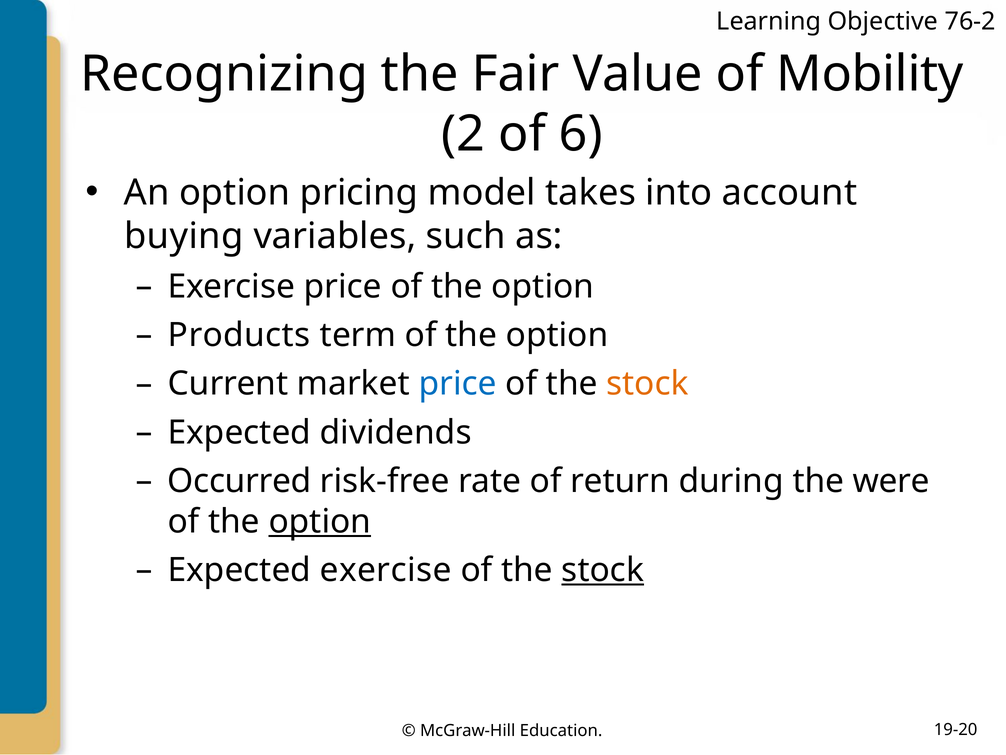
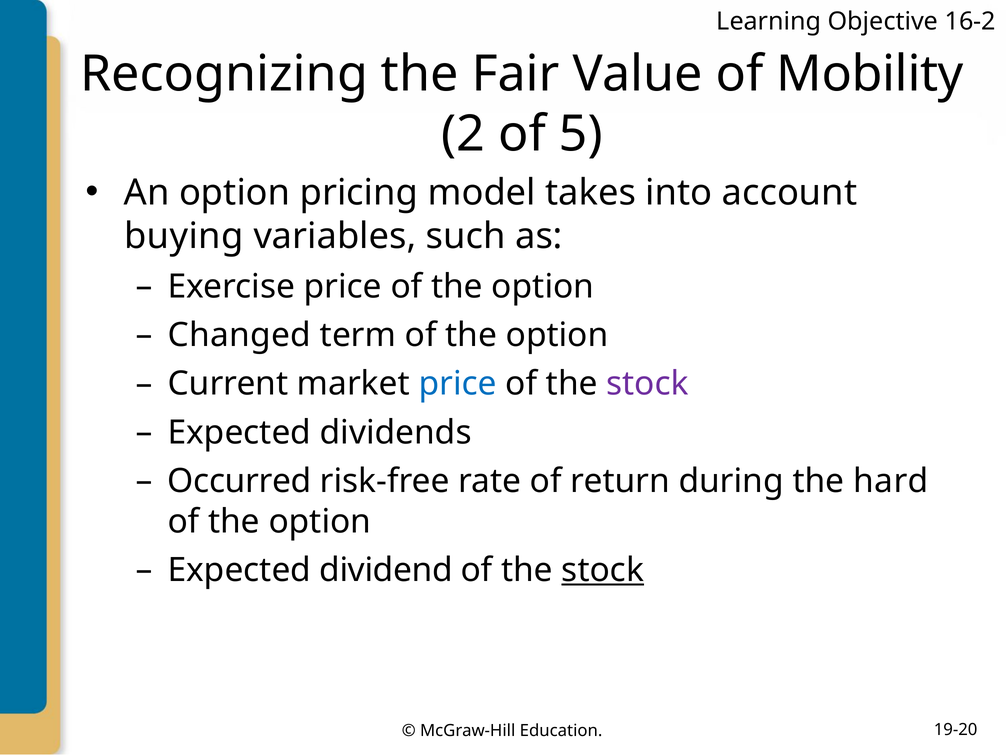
76-2: 76-2 -> 16-2 (970, 22)
6: 6 -> 5 (581, 134)
Products: Products -> Changed (239, 335)
stock colour: orange -> purple (648, 384)
were: were -> hard (891, 481)
option underline: present -> none (320, 521)
Expected exercise: exercise -> dividend (386, 570)
